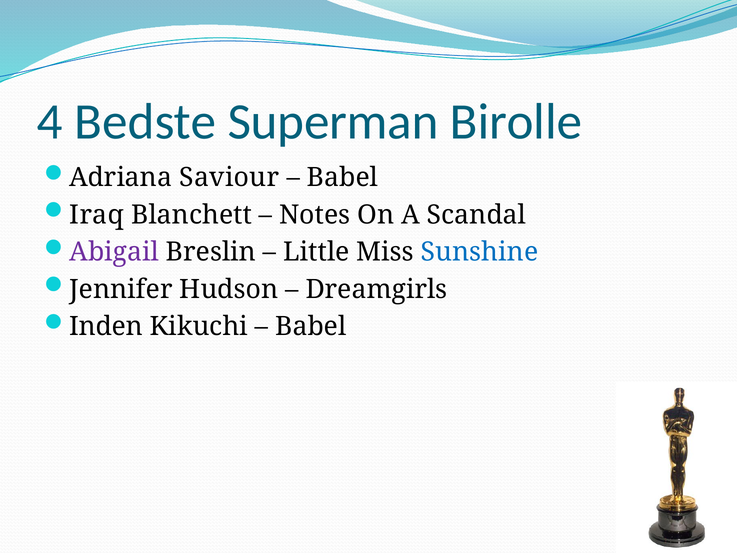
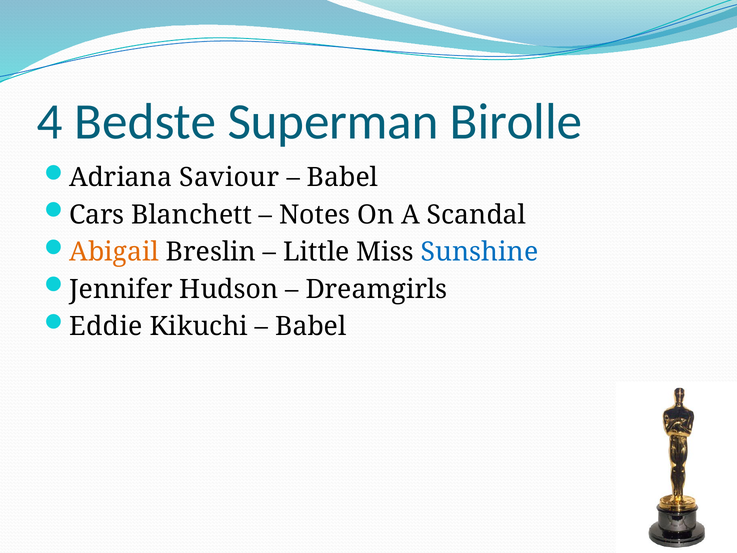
Iraq: Iraq -> Cars (97, 215)
Abigail colour: purple -> orange (114, 252)
Inden: Inden -> Eddie (106, 326)
